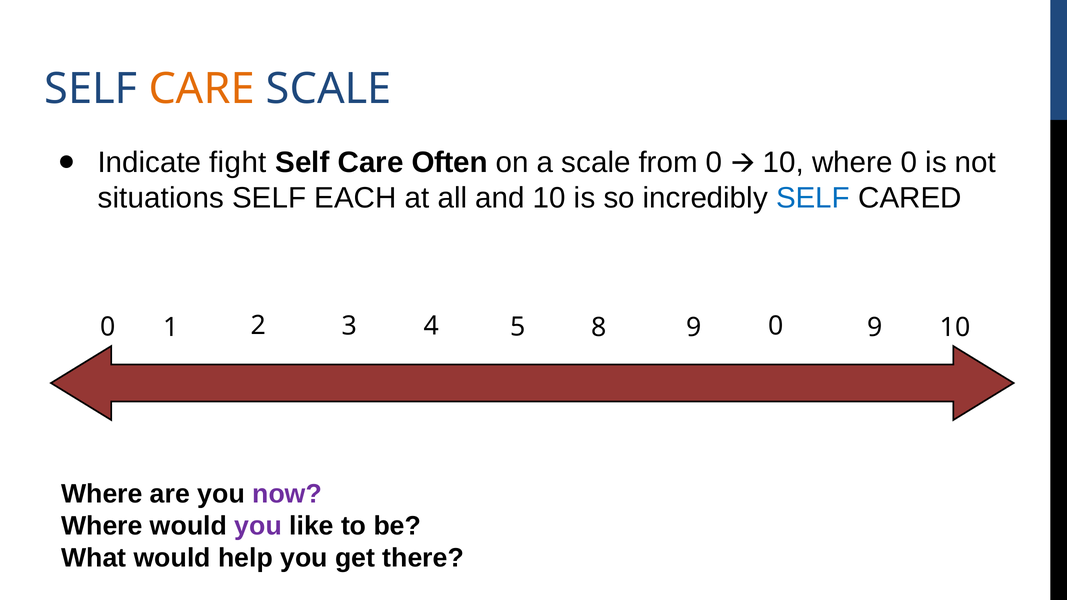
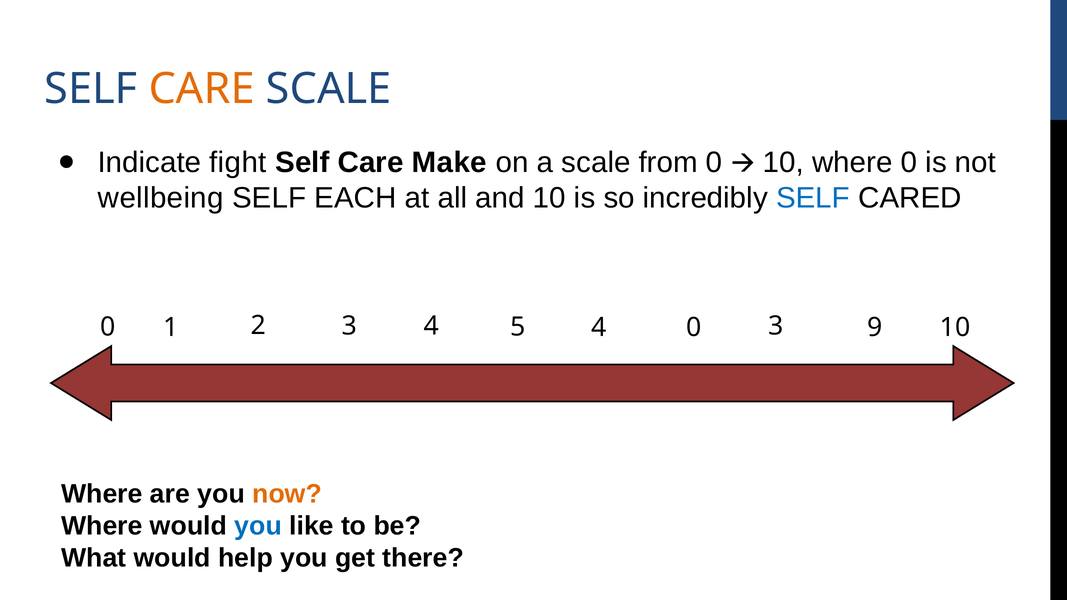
Often: Often -> Make (449, 162)
situations: situations -> wellbeing (161, 198)
4 0: 0 -> 3 (776, 326)
5 8: 8 -> 4 (599, 328)
1 9: 9 -> 0 (694, 328)
now colour: purple -> orange (287, 494)
you colour: purple -> blue (258, 526)
